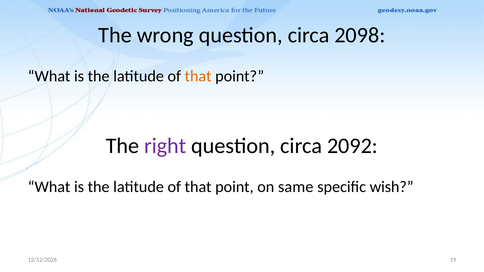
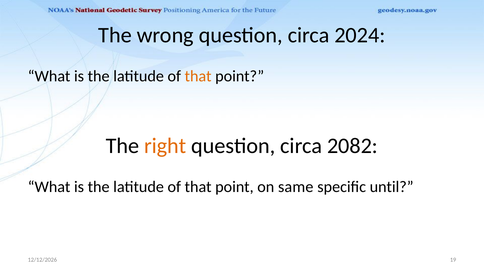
2098: 2098 -> 2024 (360, 35)
right colour: purple -> orange (165, 146)
2092: 2092 -> 2082 (352, 146)
wish: wish -> until (392, 187)
